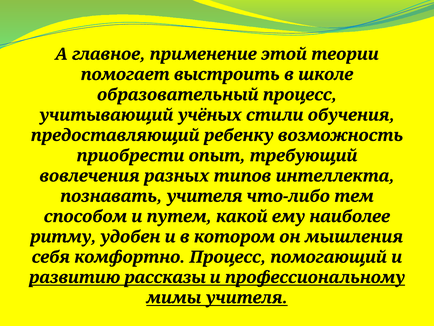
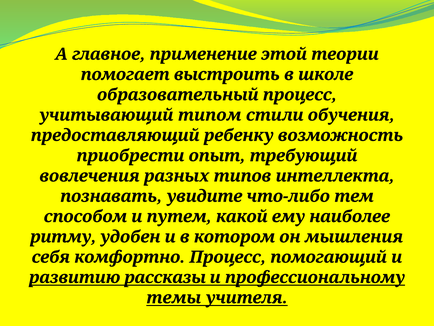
учёных: учёных -> типом (210, 115)
познавать учителя: учителя -> увидите (204, 196)
мимы: мимы -> темы (174, 297)
